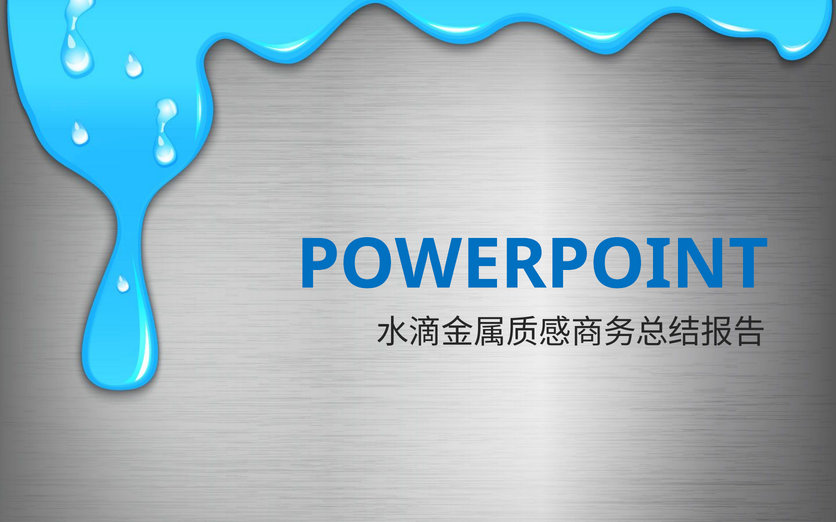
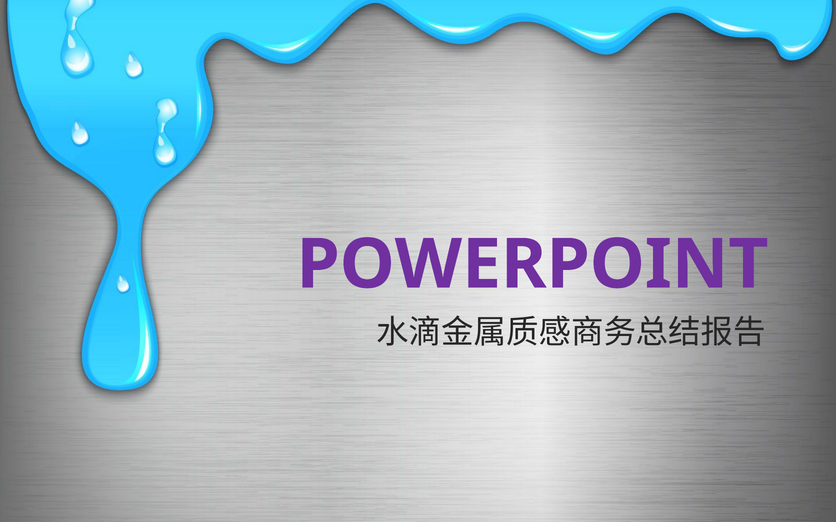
POWERPOINT colour: blue -> purple (533, 265)
